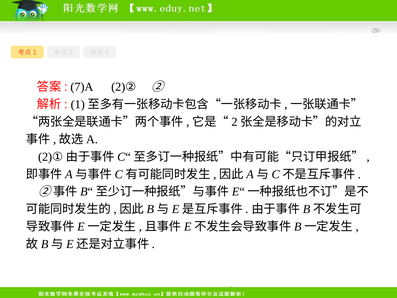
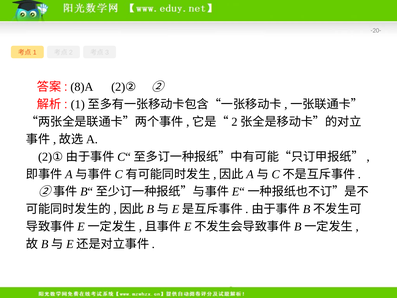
7)A: 7)A -> 8)A (82, 87)
